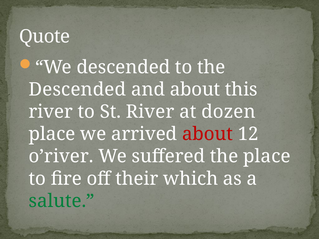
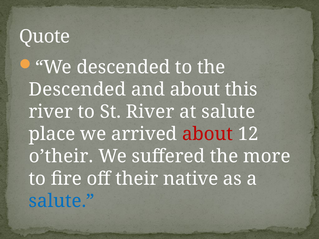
at dozen: dozen -> salute (228, 112)
o’river: o’river -> o’their (61, 157)
the place: place -> more (267, 157)
which: which -> native (191, 179)
salute colour: green -> blue (62, 201)
